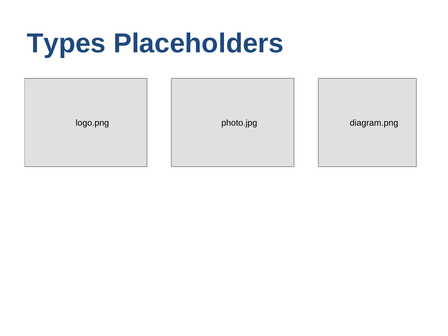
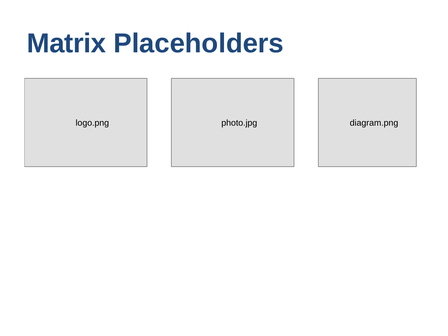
Types: Types -> Matrix (66, 43)
